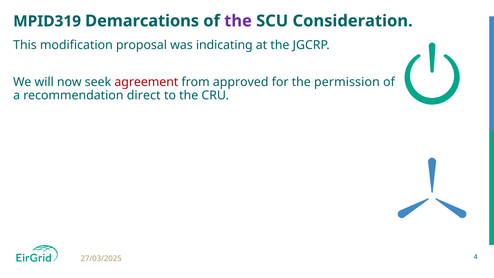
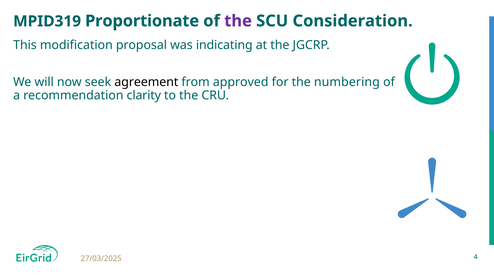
Demarcations: Demarcations -> Proportionate (142, 21)
agreement colour: red -> black (146, 82)
permission: permission -> numbering (347, 82)
direct: direct -> clarity (144, 95)
